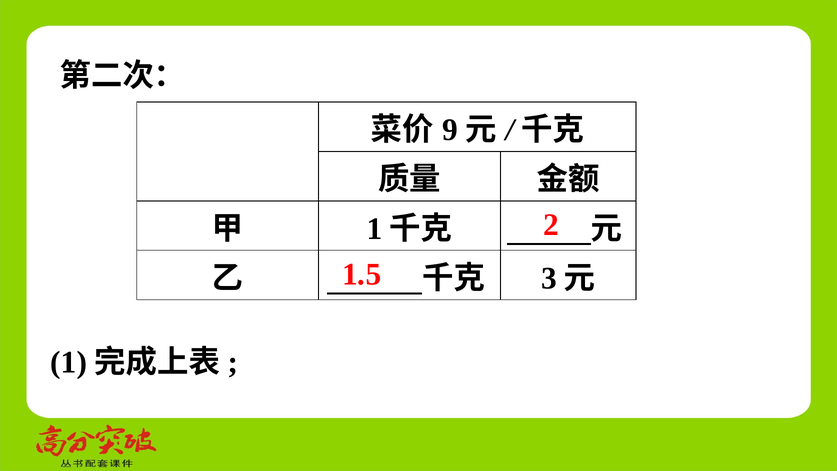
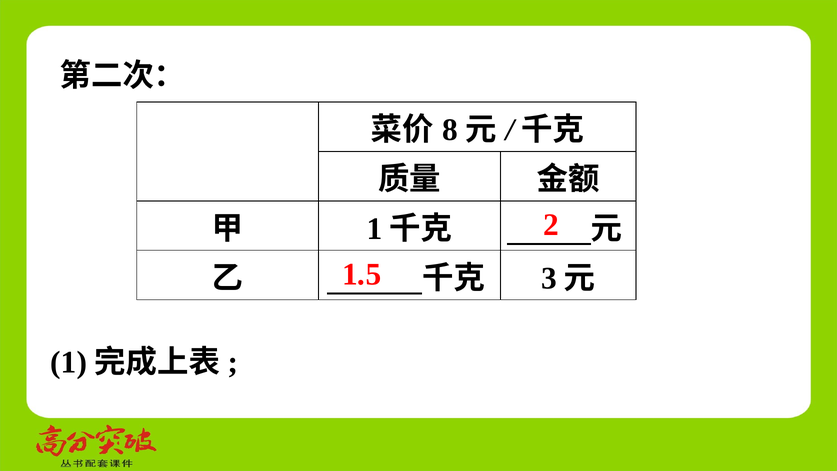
9: 9 -> 8 (450, 130)
